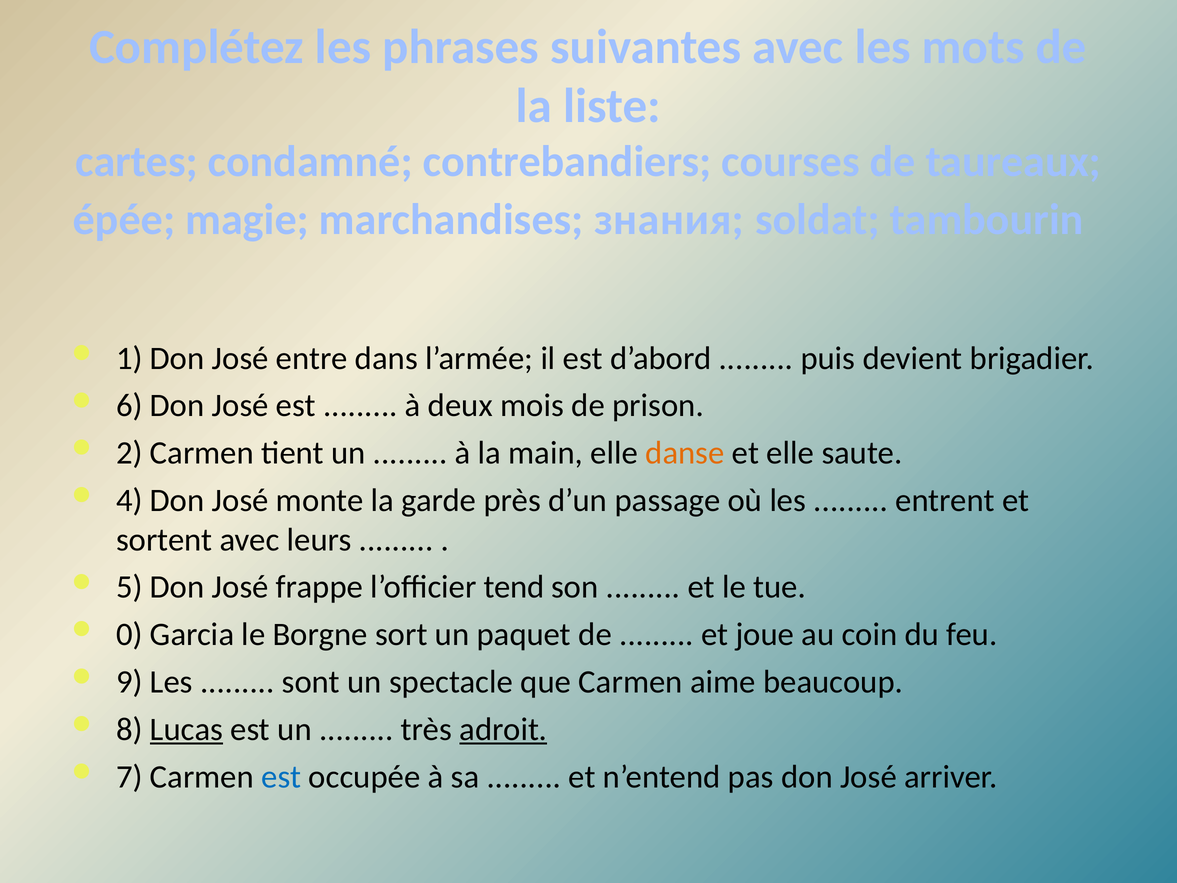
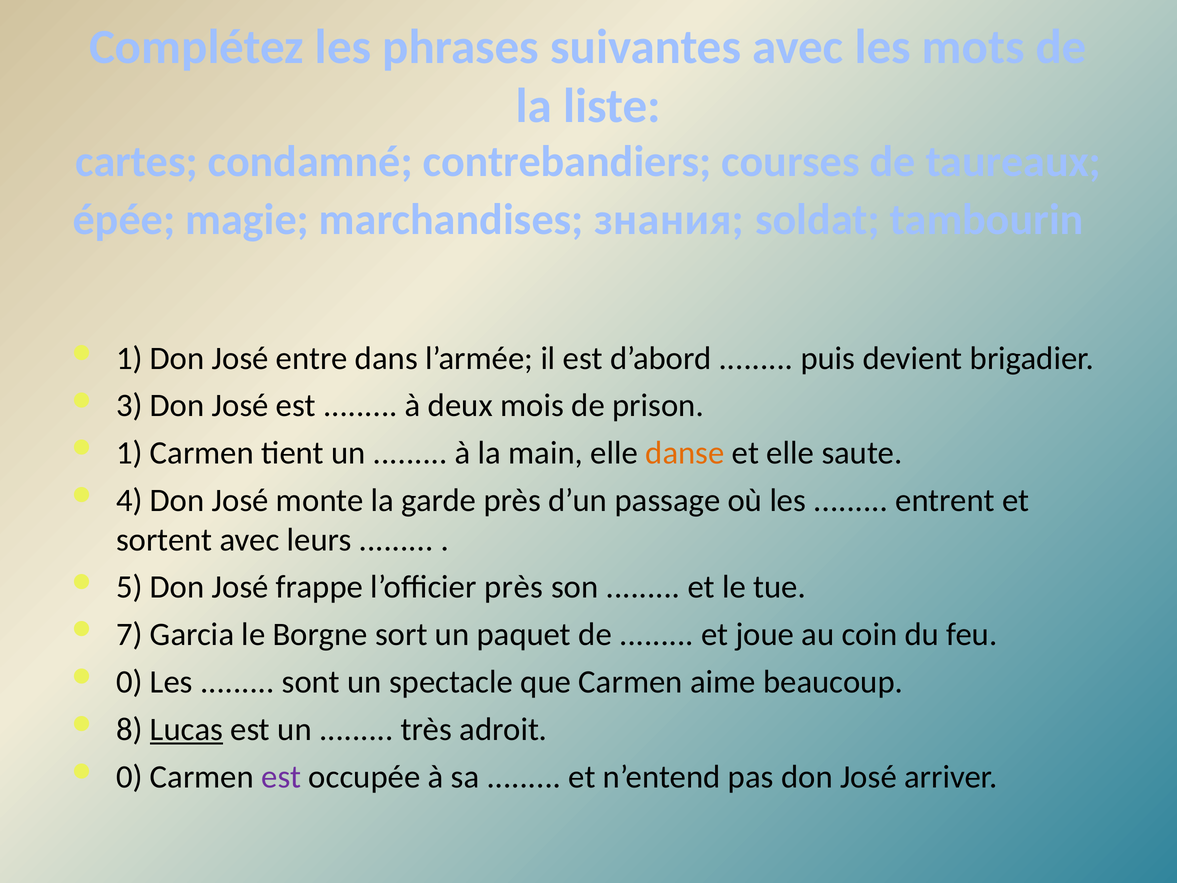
6: 6 -> 3 (129, 406)
2: 2 -> 1 (129, 453)
l’officier tend: tend -> près (514, 587)
0: 0 -> 7 (129, 634)
9: 9 -> 0 (129, 682)
adroit underline: present -> none (503, 729)
7: 7 -> 0 (129, 777)
est colour: blue -> purple (281, 777)
